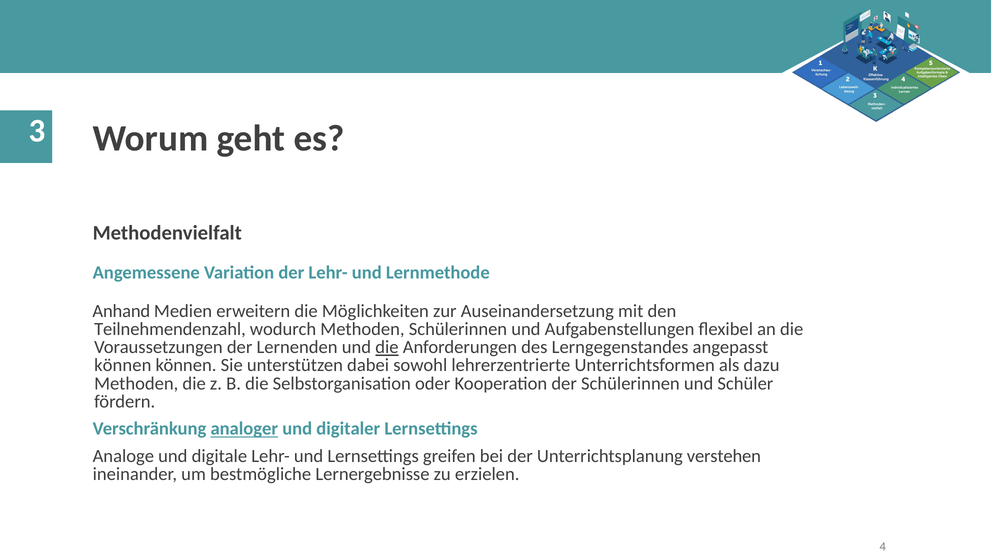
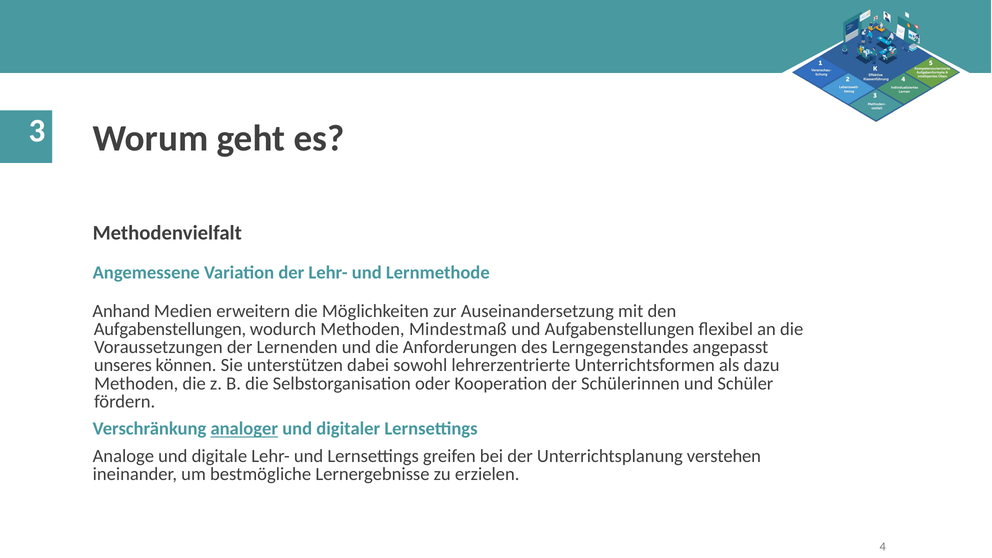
Teilnehmendenzahl: Teilnehmendenzahl -> Aufgabenstellungen (170, 329)
Methoden Schülerinnen: Schülerinnen -> Mindestmaß (458, 329)
die underline: present -> none (387, 347)
können: können -> unseres (123, 365)
